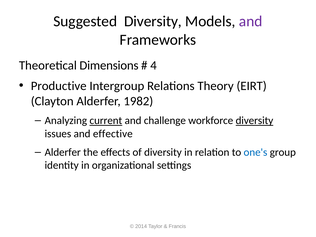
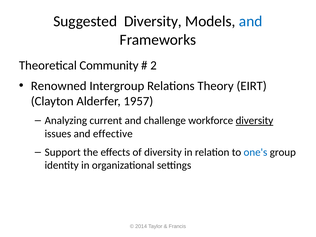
and colour: purple -> blue (251, 21)
Dimensions: Dimensions -> Community (109, 65)
4: 4 -> 2 (154, 65)
Productive: Productive -> Renowned (59, 86)
1982: 1982 -> 1957 (138, 101)
current underline: present -> none (106, 121)
Alderfer: Alderfer -> Support (63, 152)
